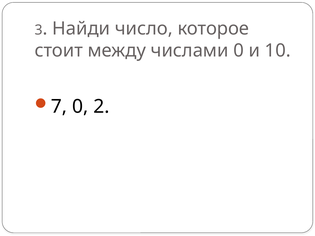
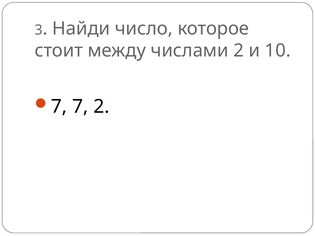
числами 0: 0 -> 2 (239, 51)
7 0: 0 -> 7 (80, 107)
